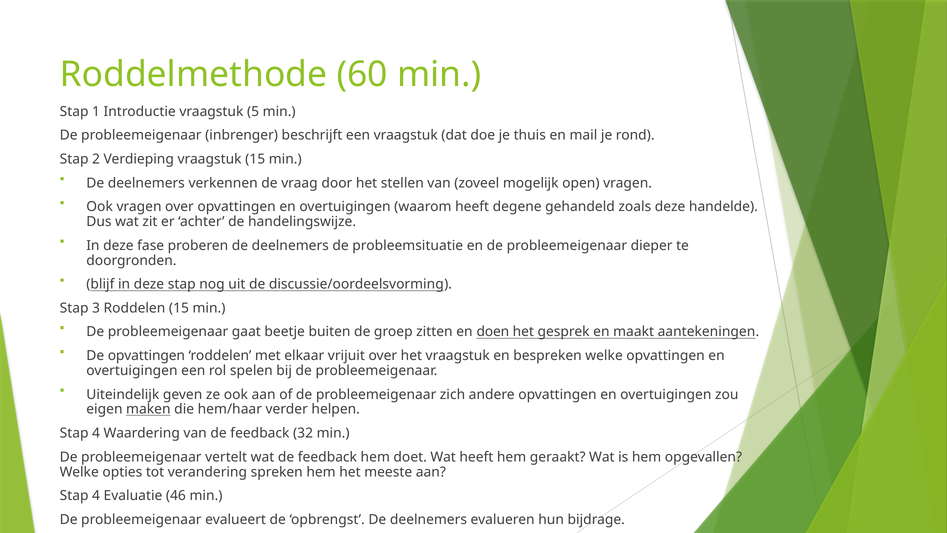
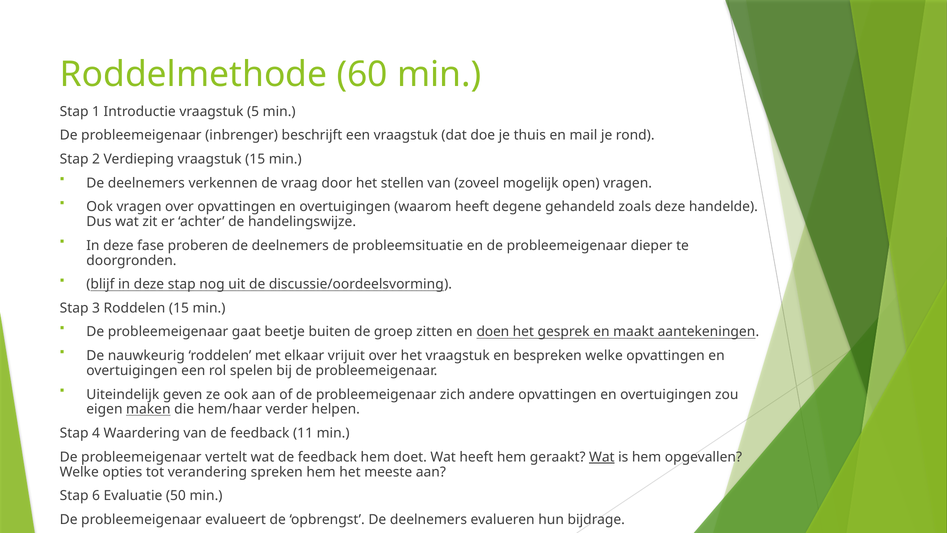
De opvattingen: opvattingen -> nauwkeurig (146, 355)
32: 32 -> 11 (303, 433)
Wat underline: none -> present (602, 457)
4: 4 -> 6 (96, 495)
46: 46 -> 50 (176, 495)
